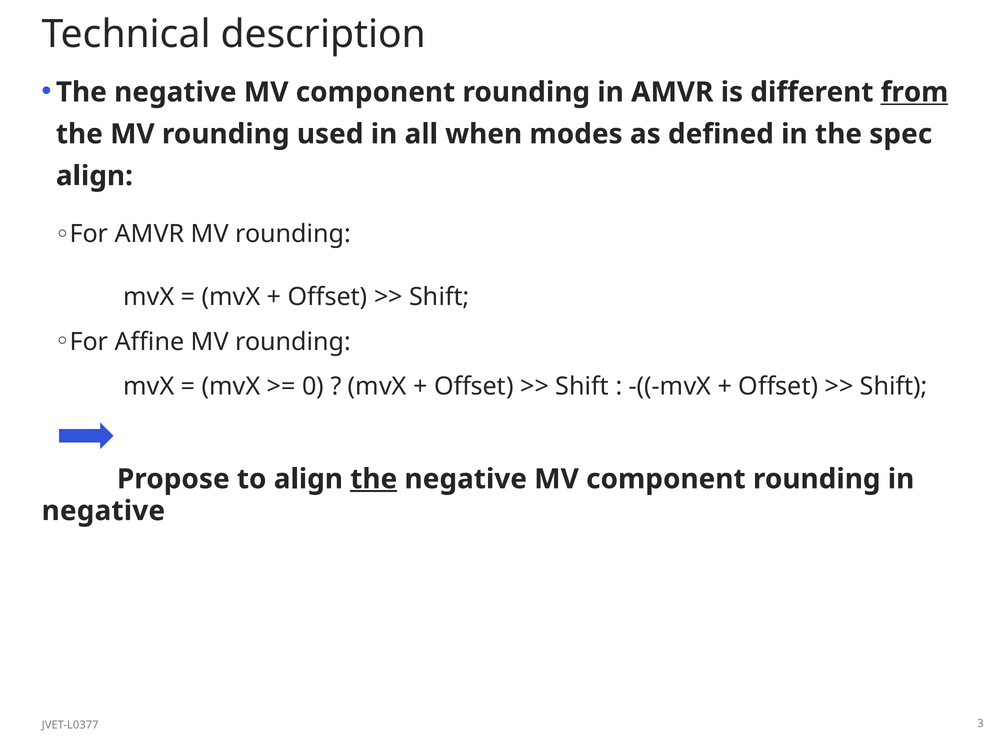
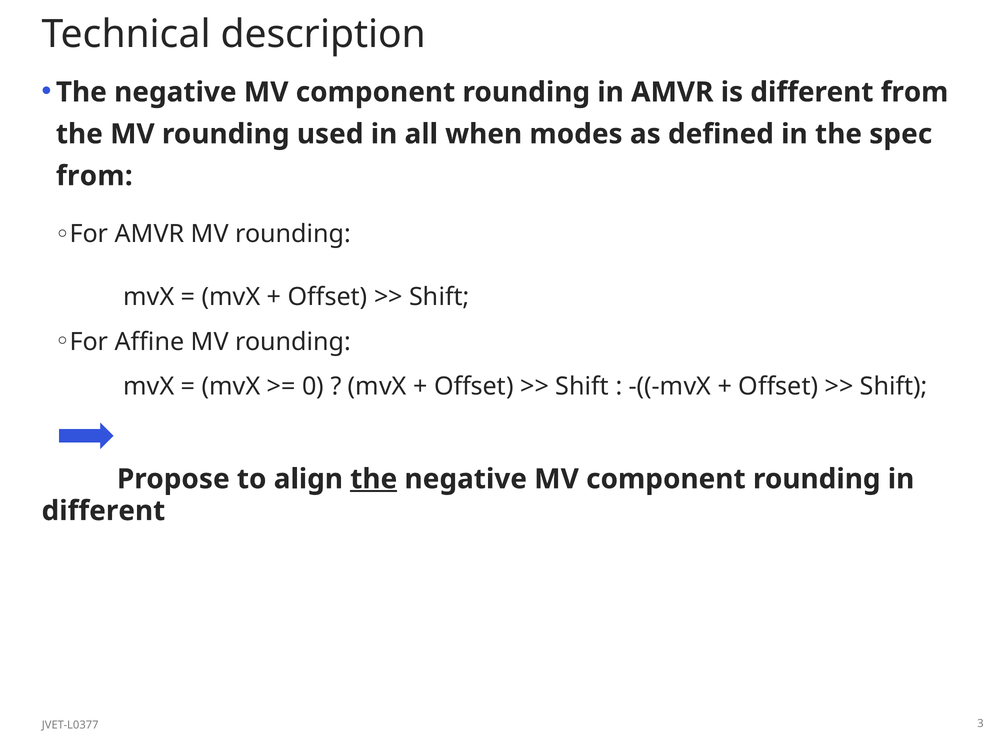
from underline: present -> none (915, 92)
align: align -> from (94, 176)
negative: negative -> different (103, 511)
